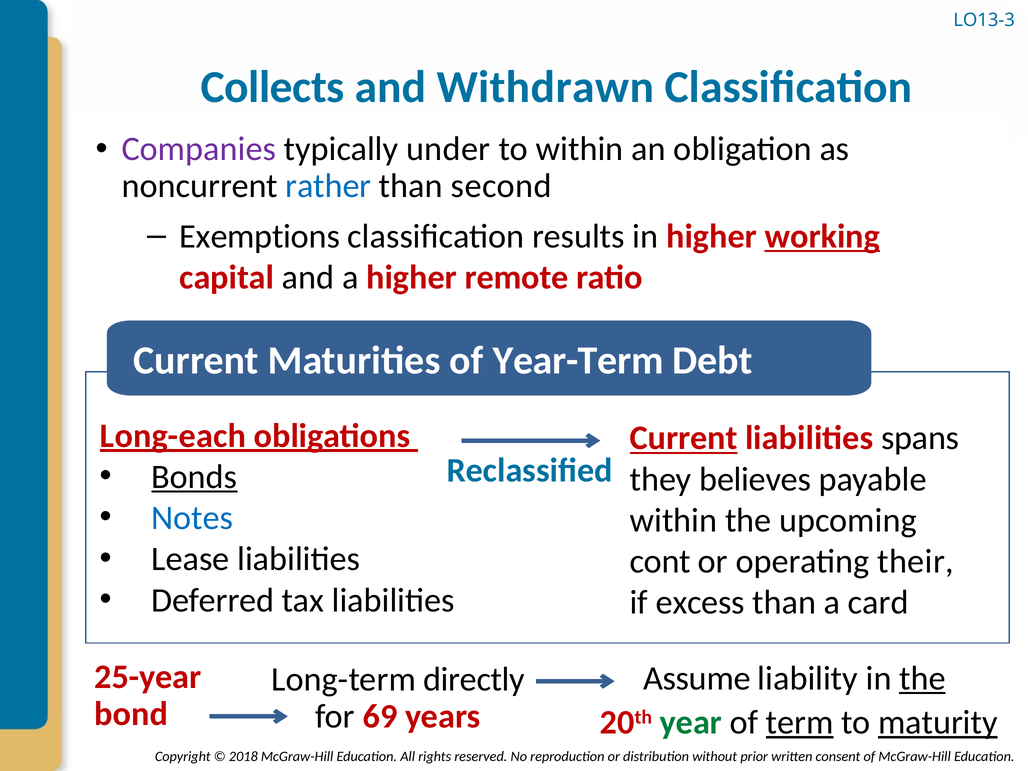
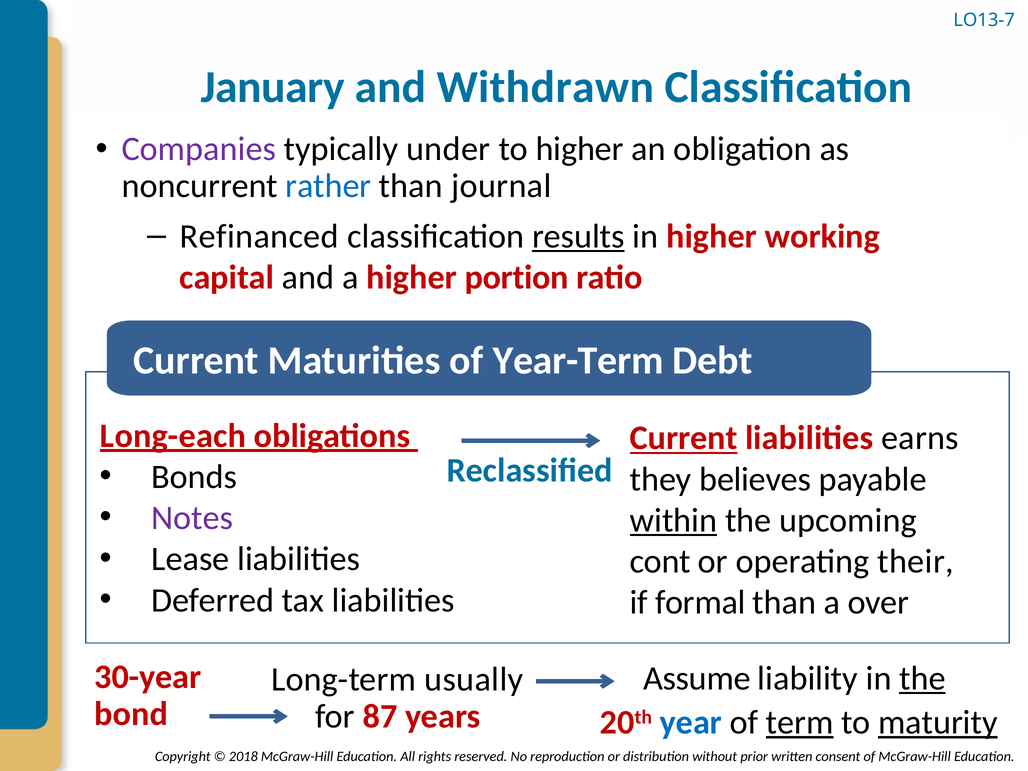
LO13-3: LO13-3 -> LO13-7 (984, 20)
Collects: Collects -> January (273, 87)
to within: within -> higher (580, 149)
second: second -> journal (501, 186)
Exemptions: Exemptions -> Refinanced (259, 236)
results underline: none -> present (578, 236)
working underline: present -> none (822, 236)
remote: remote -> portion (517, 277)
spans: spans -> earns (920, 438)
Bonds underline: present -> none (194, 477)
Notes colour: blue -> purple (192, 518)
within underline: none -> present (673, 520)
excess: excess -> formal (700, 603)
card: card -> over (878, 603)
25-year: 25-year -> 30-year (148, 677)
directly: directly -> usually (474, 680)
69: 69 -> 87 (380, 717)
year colour: green -> blue (691, 722)
